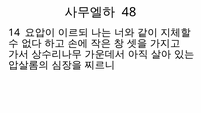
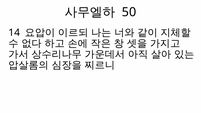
48: 48 -> 50 (129, 12)
